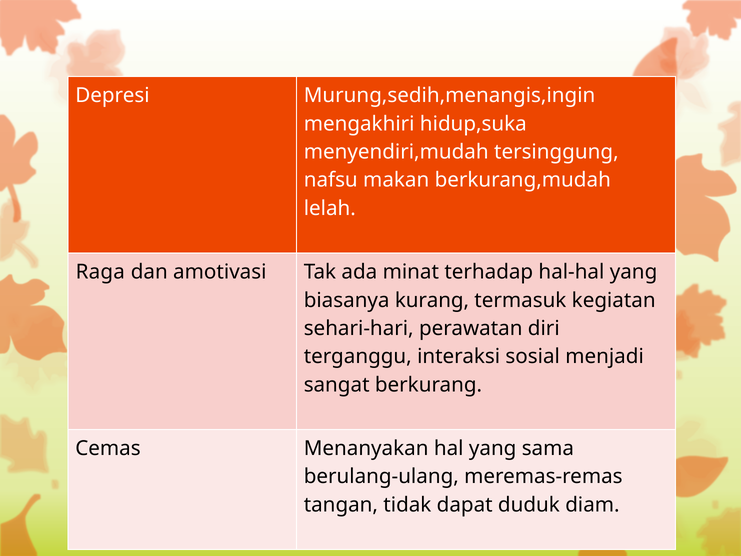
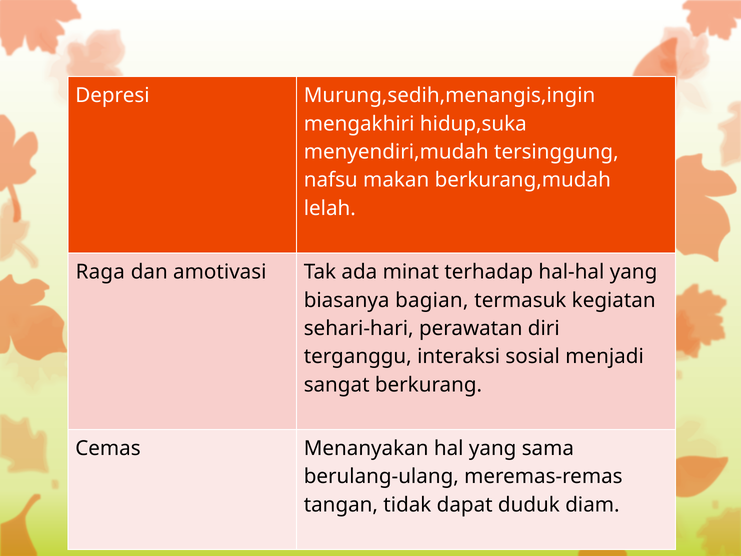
kurang: kurang -> bagian (432, 300)
